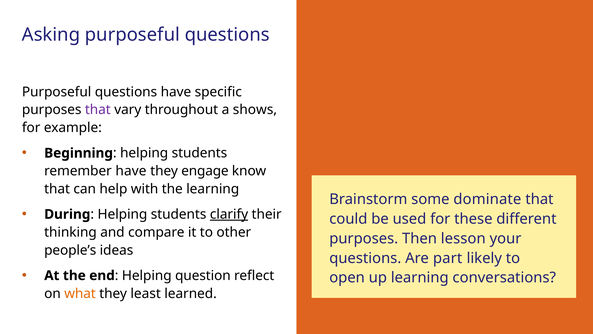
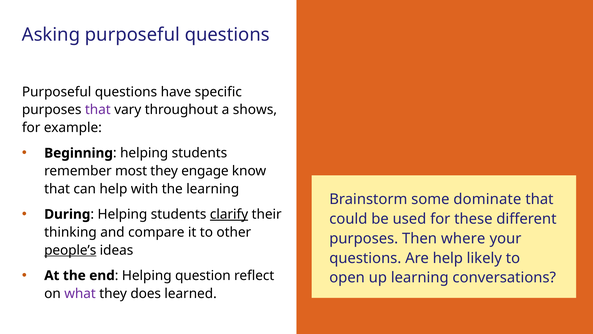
remember have: have -> most (131, 171)
lesson: lesson -> where (463, 238)
people’s underline: none -> present (70, 250)
Are part: part -> help (448, 258)
what colour: orange -> purple (80, 293)
least: least -> does (146, 293)
